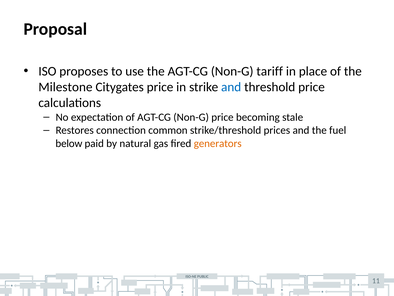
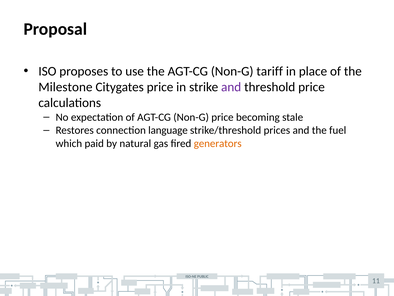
and colour: blue -> purple (231, 87)
common: common -> language (168, 130)
below: below -> which (69, 143)
